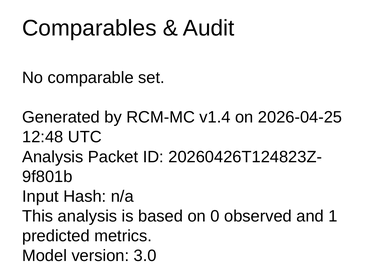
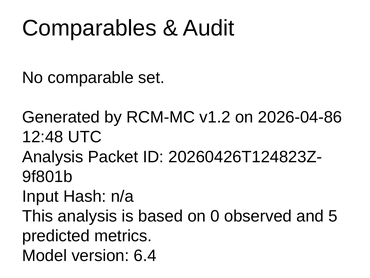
v1.4: v1.4 -> v1.2 (215, 117)
2026-04-25: 2026-04-25 -> 2026-04-86 (300, 117)
1: 1 -> 5 (333, 216)
3.0: 3.0 -> 6.4 (145, 255)
